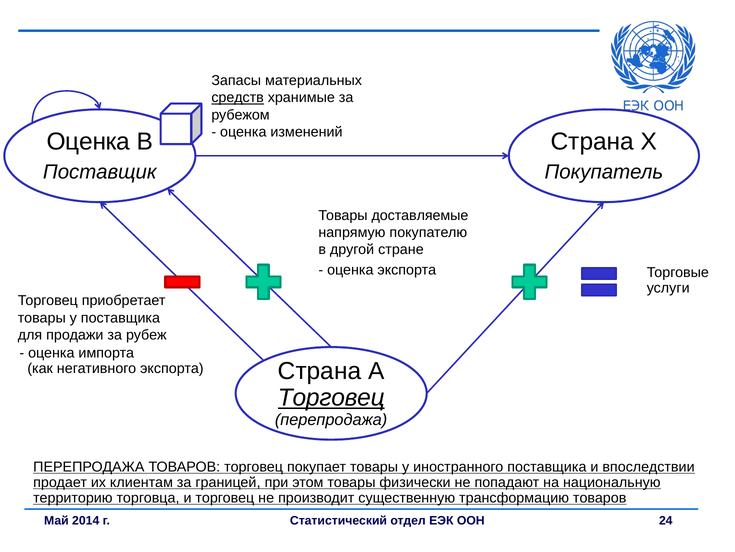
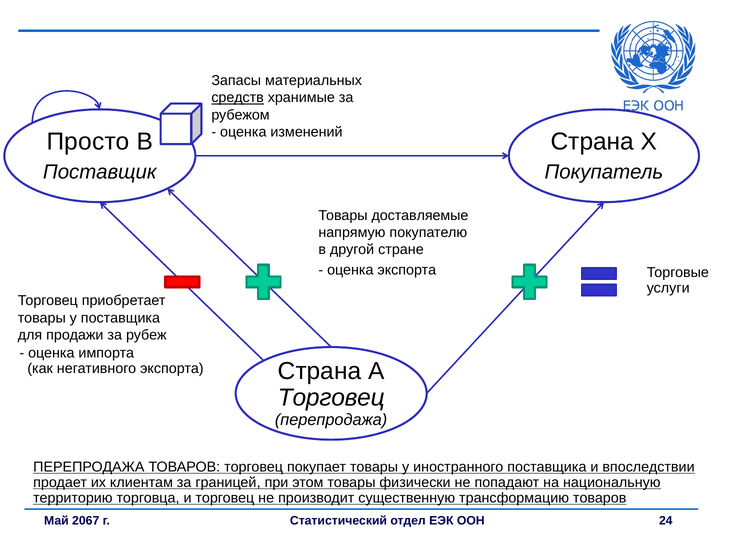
Оценка: Оценка -> Просто (88, 141)
Торговец underline: present -> none (331, 397)
2014: 2014 -> 2067 (86, 520)
